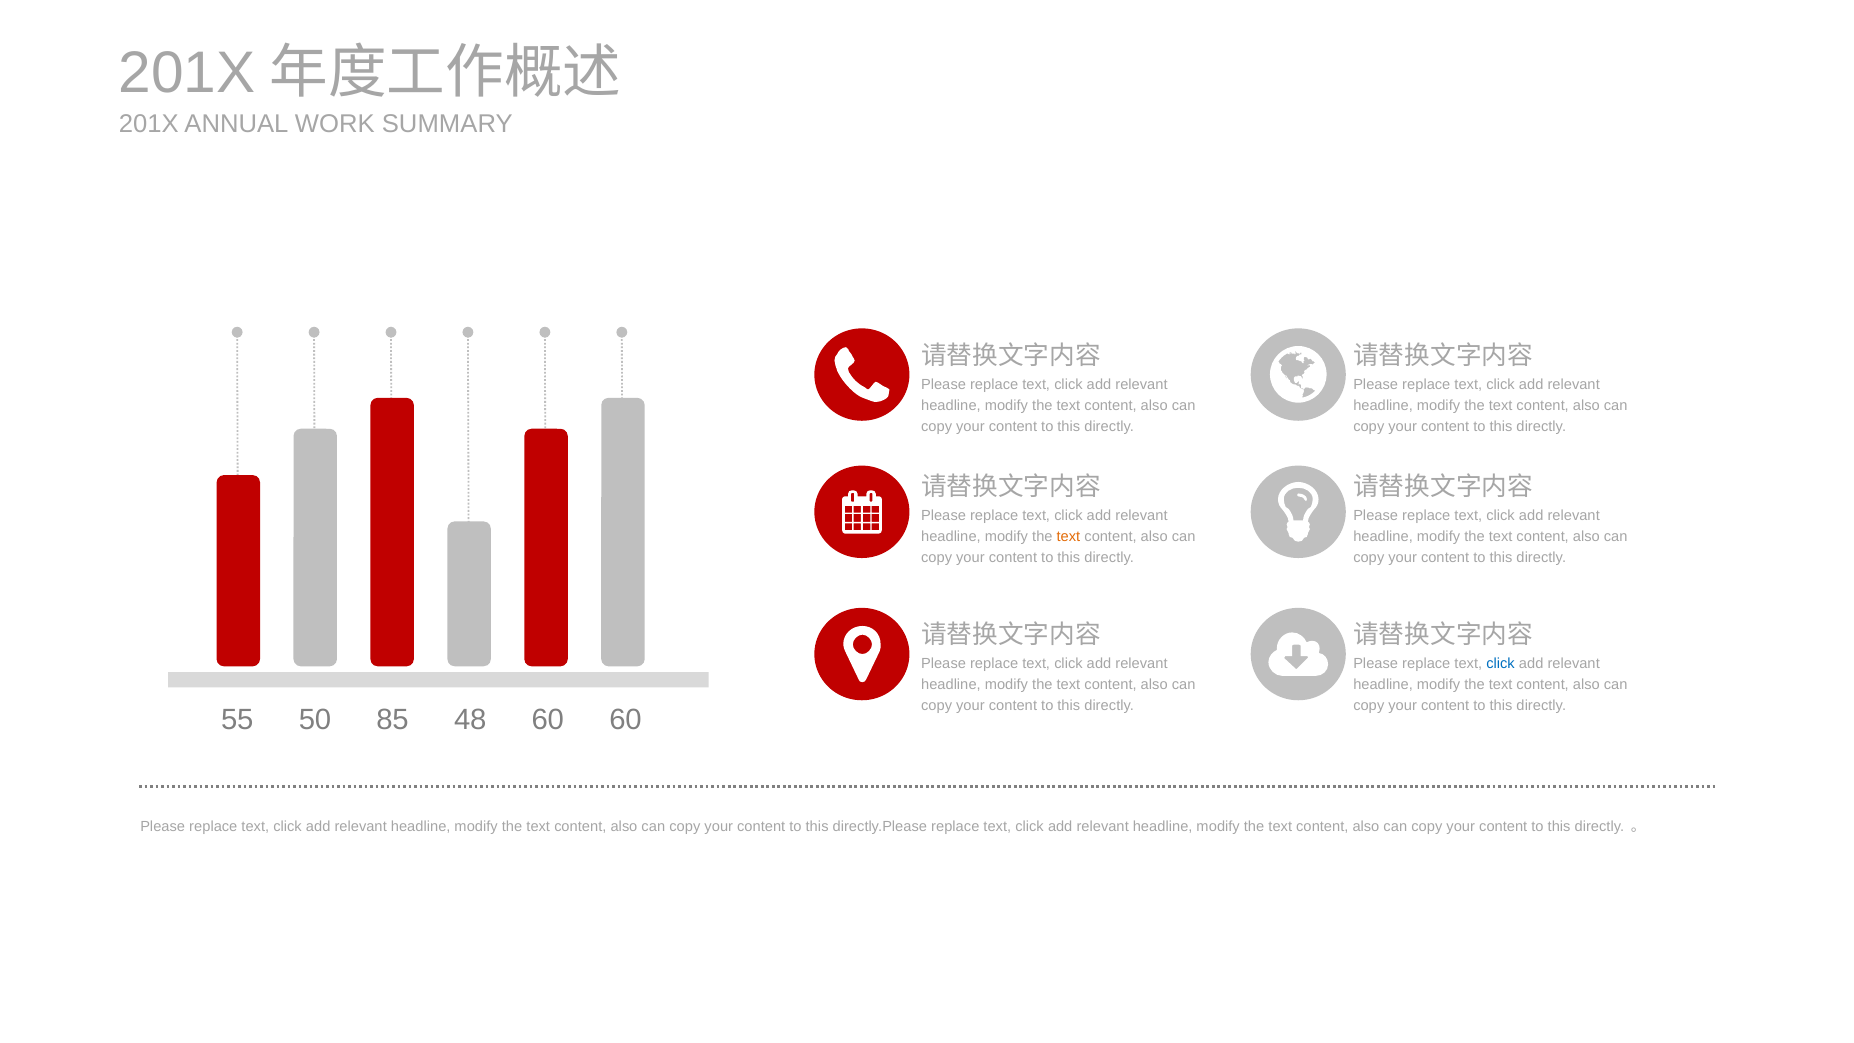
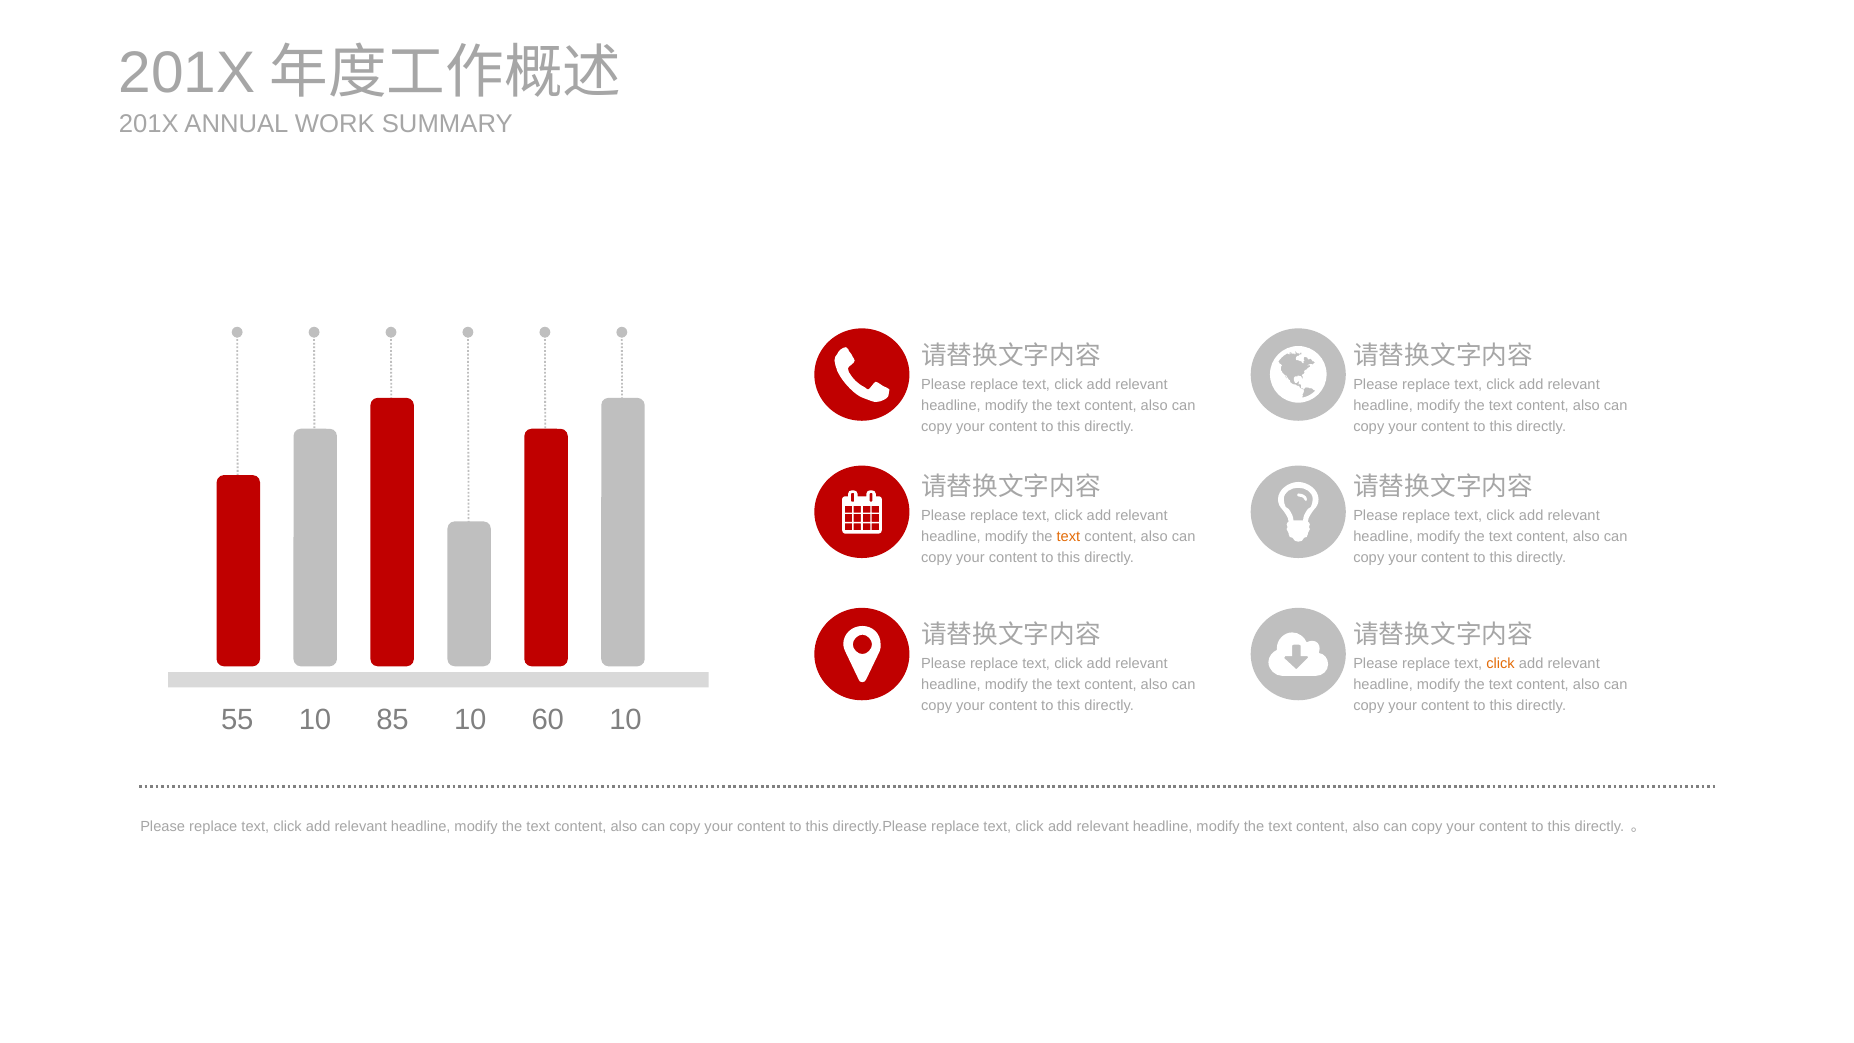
click colour: blue -> orange (1501, 664)
55 50: 50 -> 10 (315, 720)
85 48: 48 -> 10 (470, 720)
60 60: 60 -> 10 (625, 720)
